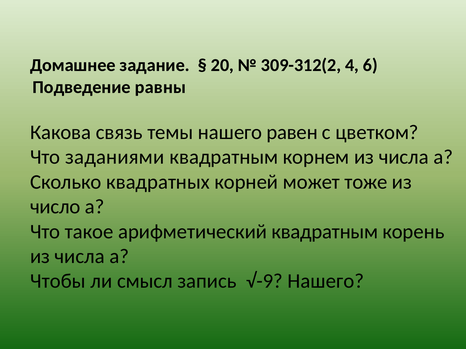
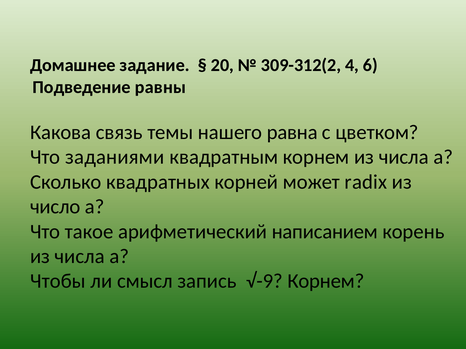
равен: равен -> равна (292, 132)
тоже: тоже -> radix (366, 182)
арифметический квадратным: квадратным -> написанием (325, 232)
√-9 Нашего: Нашего -> Корнем (326, 282)
